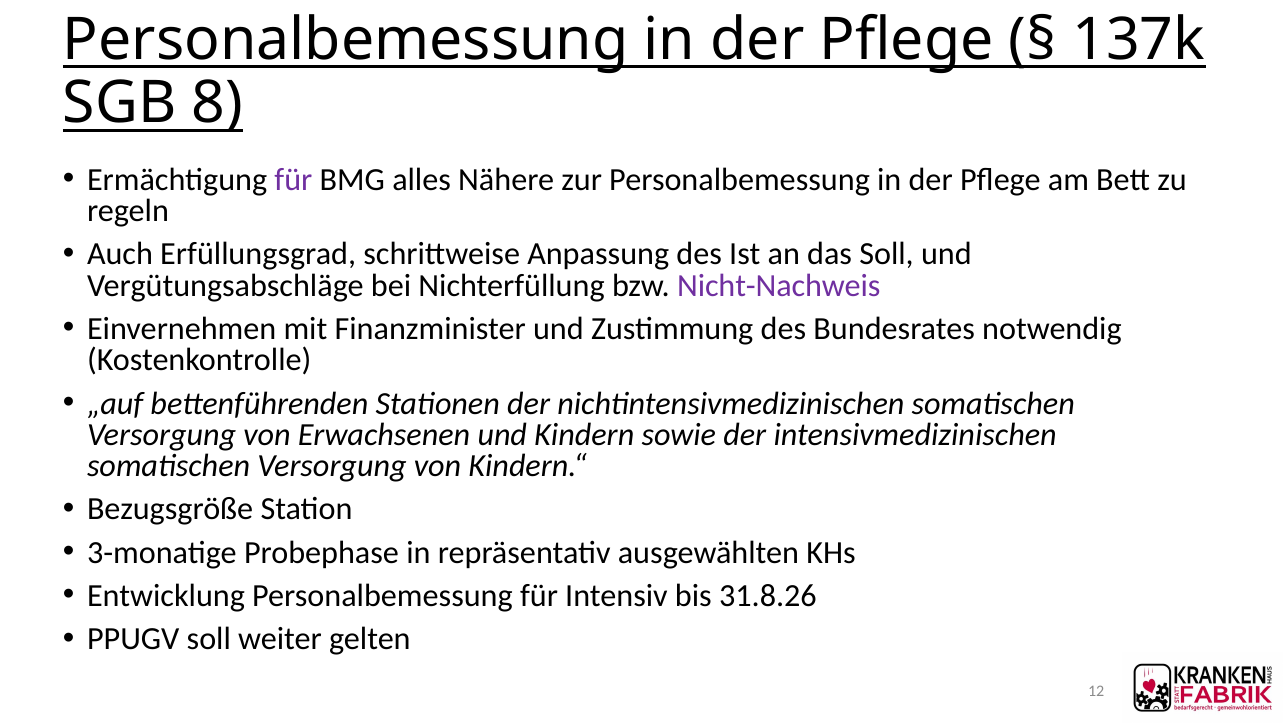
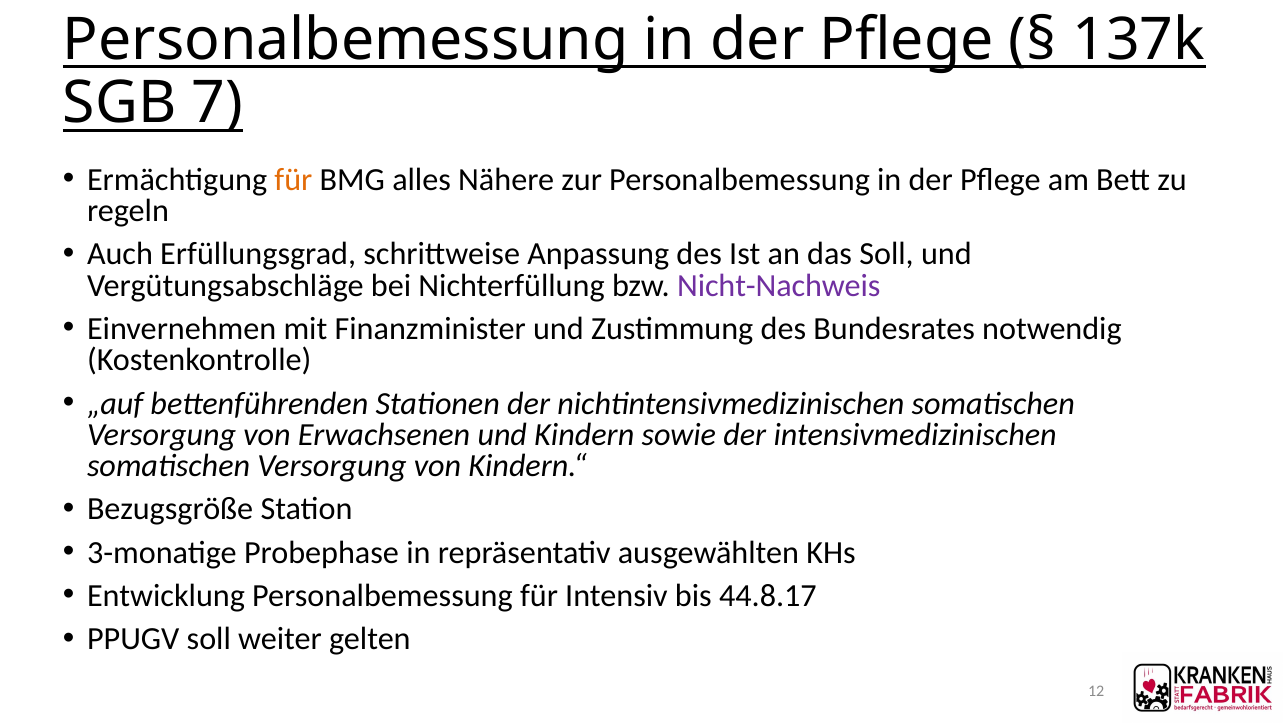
8: 8 -> 7 (218, 103)
für colour: purple -> orange (293, 180)
31.8.26: 31.8.26 -> 44.8.17 (768, 596)
